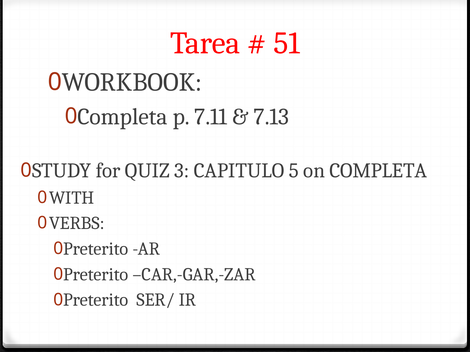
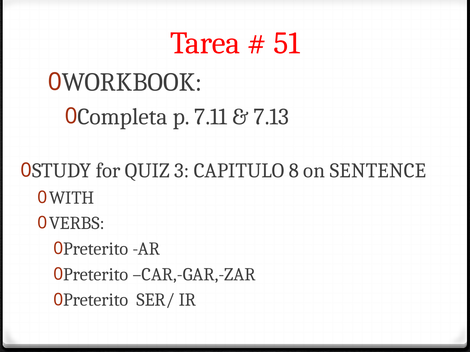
5: 5 -> 8 (294, 171)
on COMPLETA: COMPLETA -> SENTENCE (378, 171)
